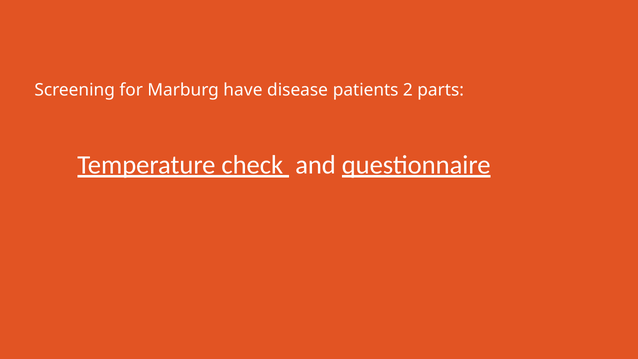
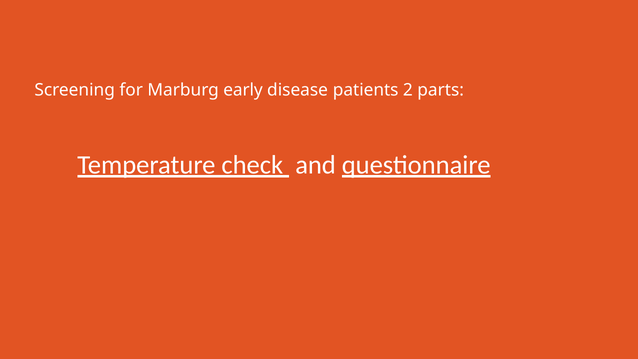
have: have -> early (243, 90)
